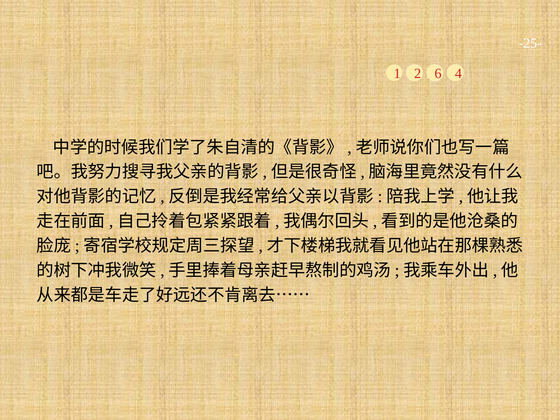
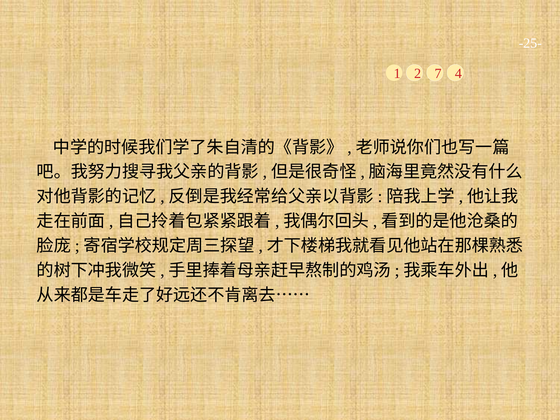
6: 6 -> 7 (438, 74)
